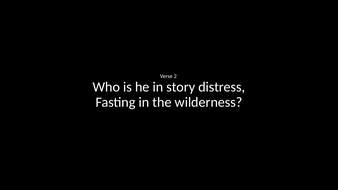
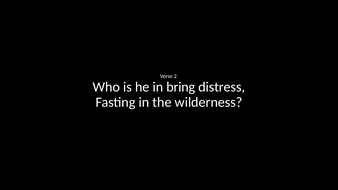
story: story -> bring (181, 87)
